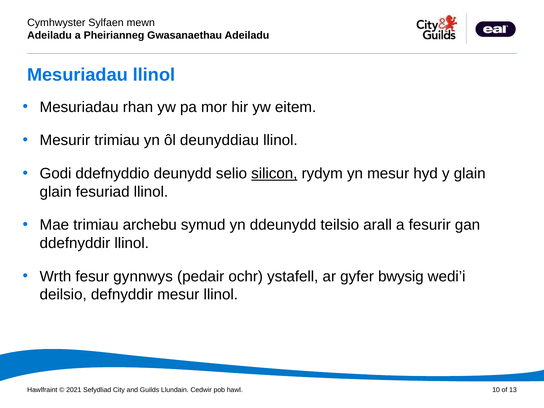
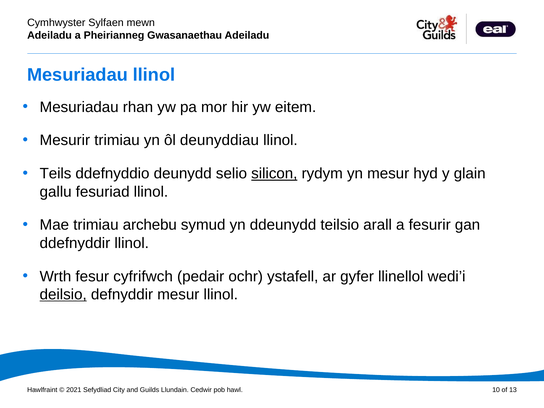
Godi: Godi -> Teils (56, 174)
glain: glain -> gallu (56, 192)
gynnwys: gynnwys -> cyfrifwch (143, 276)
bwysig: bwysig -> llinellol (401, 276)
deilsio underline: none -> present (63, 294)
